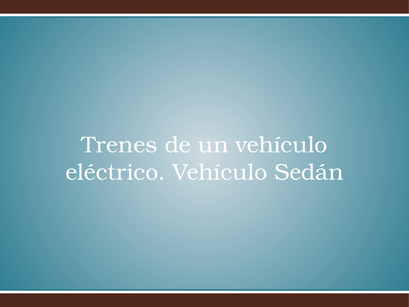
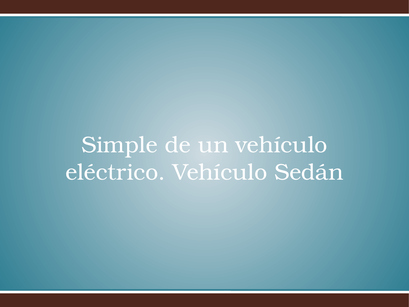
Trenes: Trenes -> Simple (119, 145)
